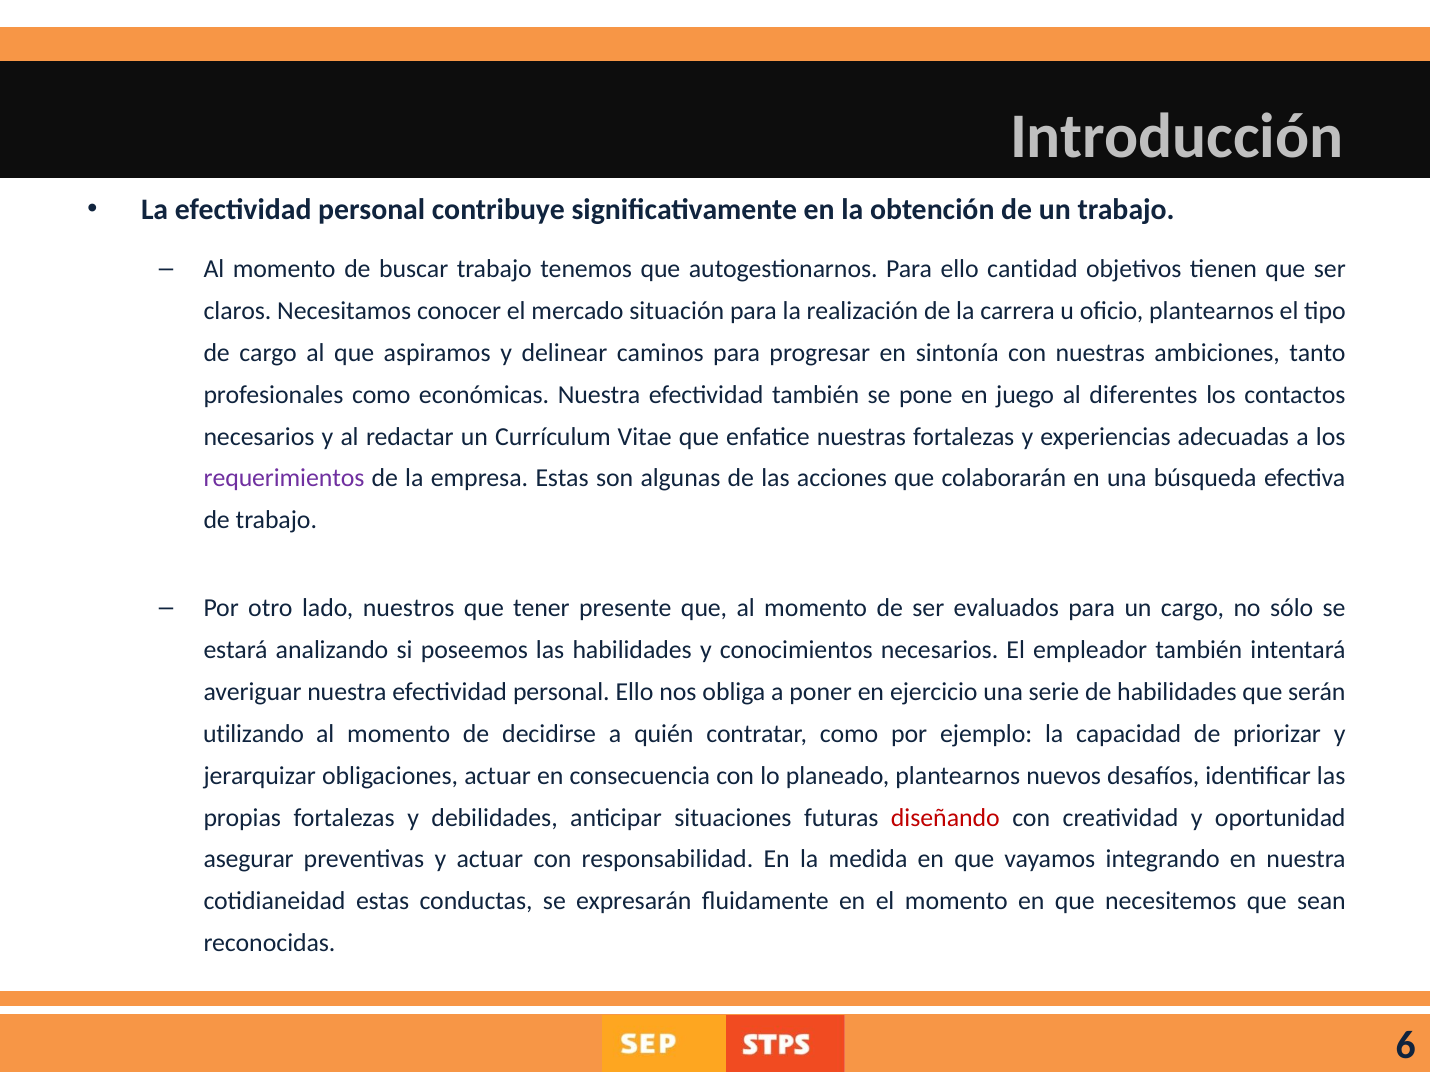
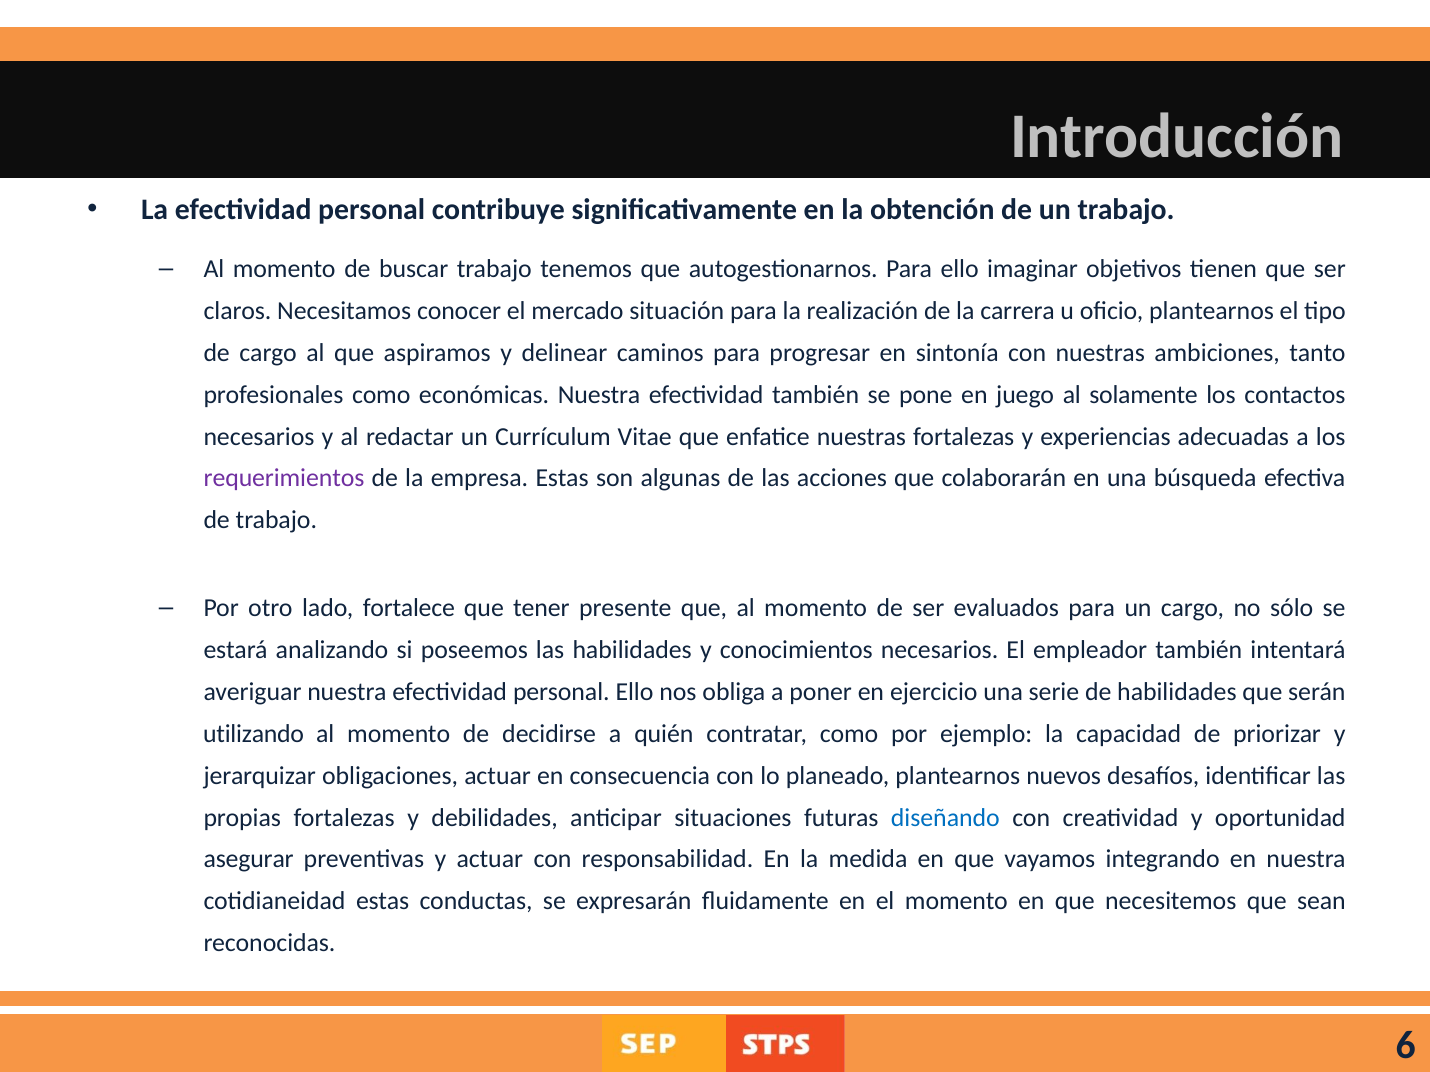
cantidad: cantidad -> imaginar (1033, 269)
diferentes: diferentes -> solamente (1144, 395)
nuestros: nuestros -> fortalece (409, 609)
diseñando colour: red -> blue (945, 818)
